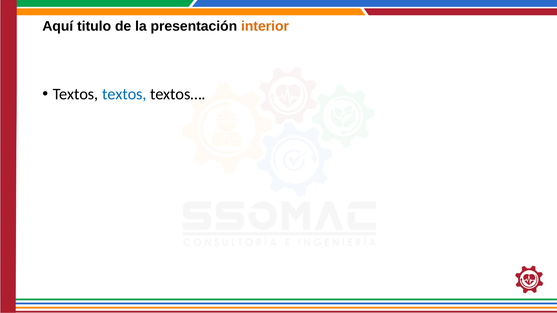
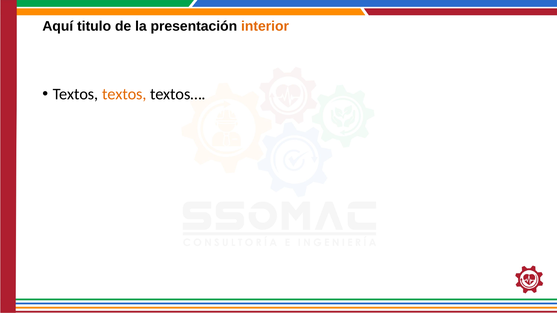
textos colour: blue -> orange (124, 94)
